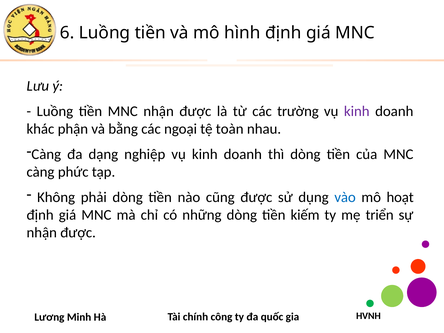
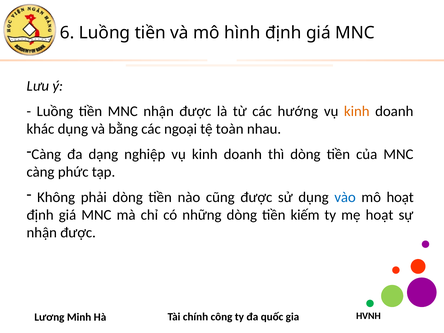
trường: trường -> hướng (298, 111)
kinh colour: purple -> orange (357, 111)
khác phận: phận -> dụng (73, 129)
mẹ triển: triển -> hoạt (380, 215)
